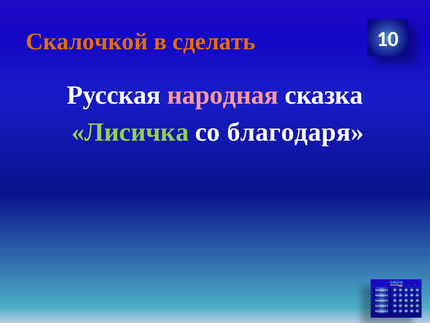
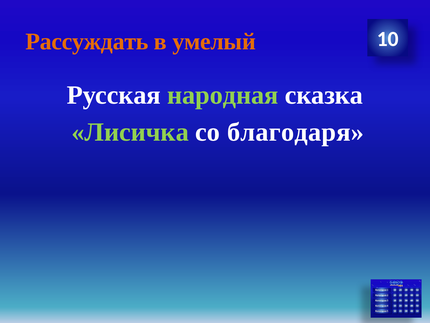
Скалочкой: Скалочкой -> Рассуждать (87, 41)
сделать: сделать -> умелый (214, 41)
народная colour: pink -> light green (223, 95)
